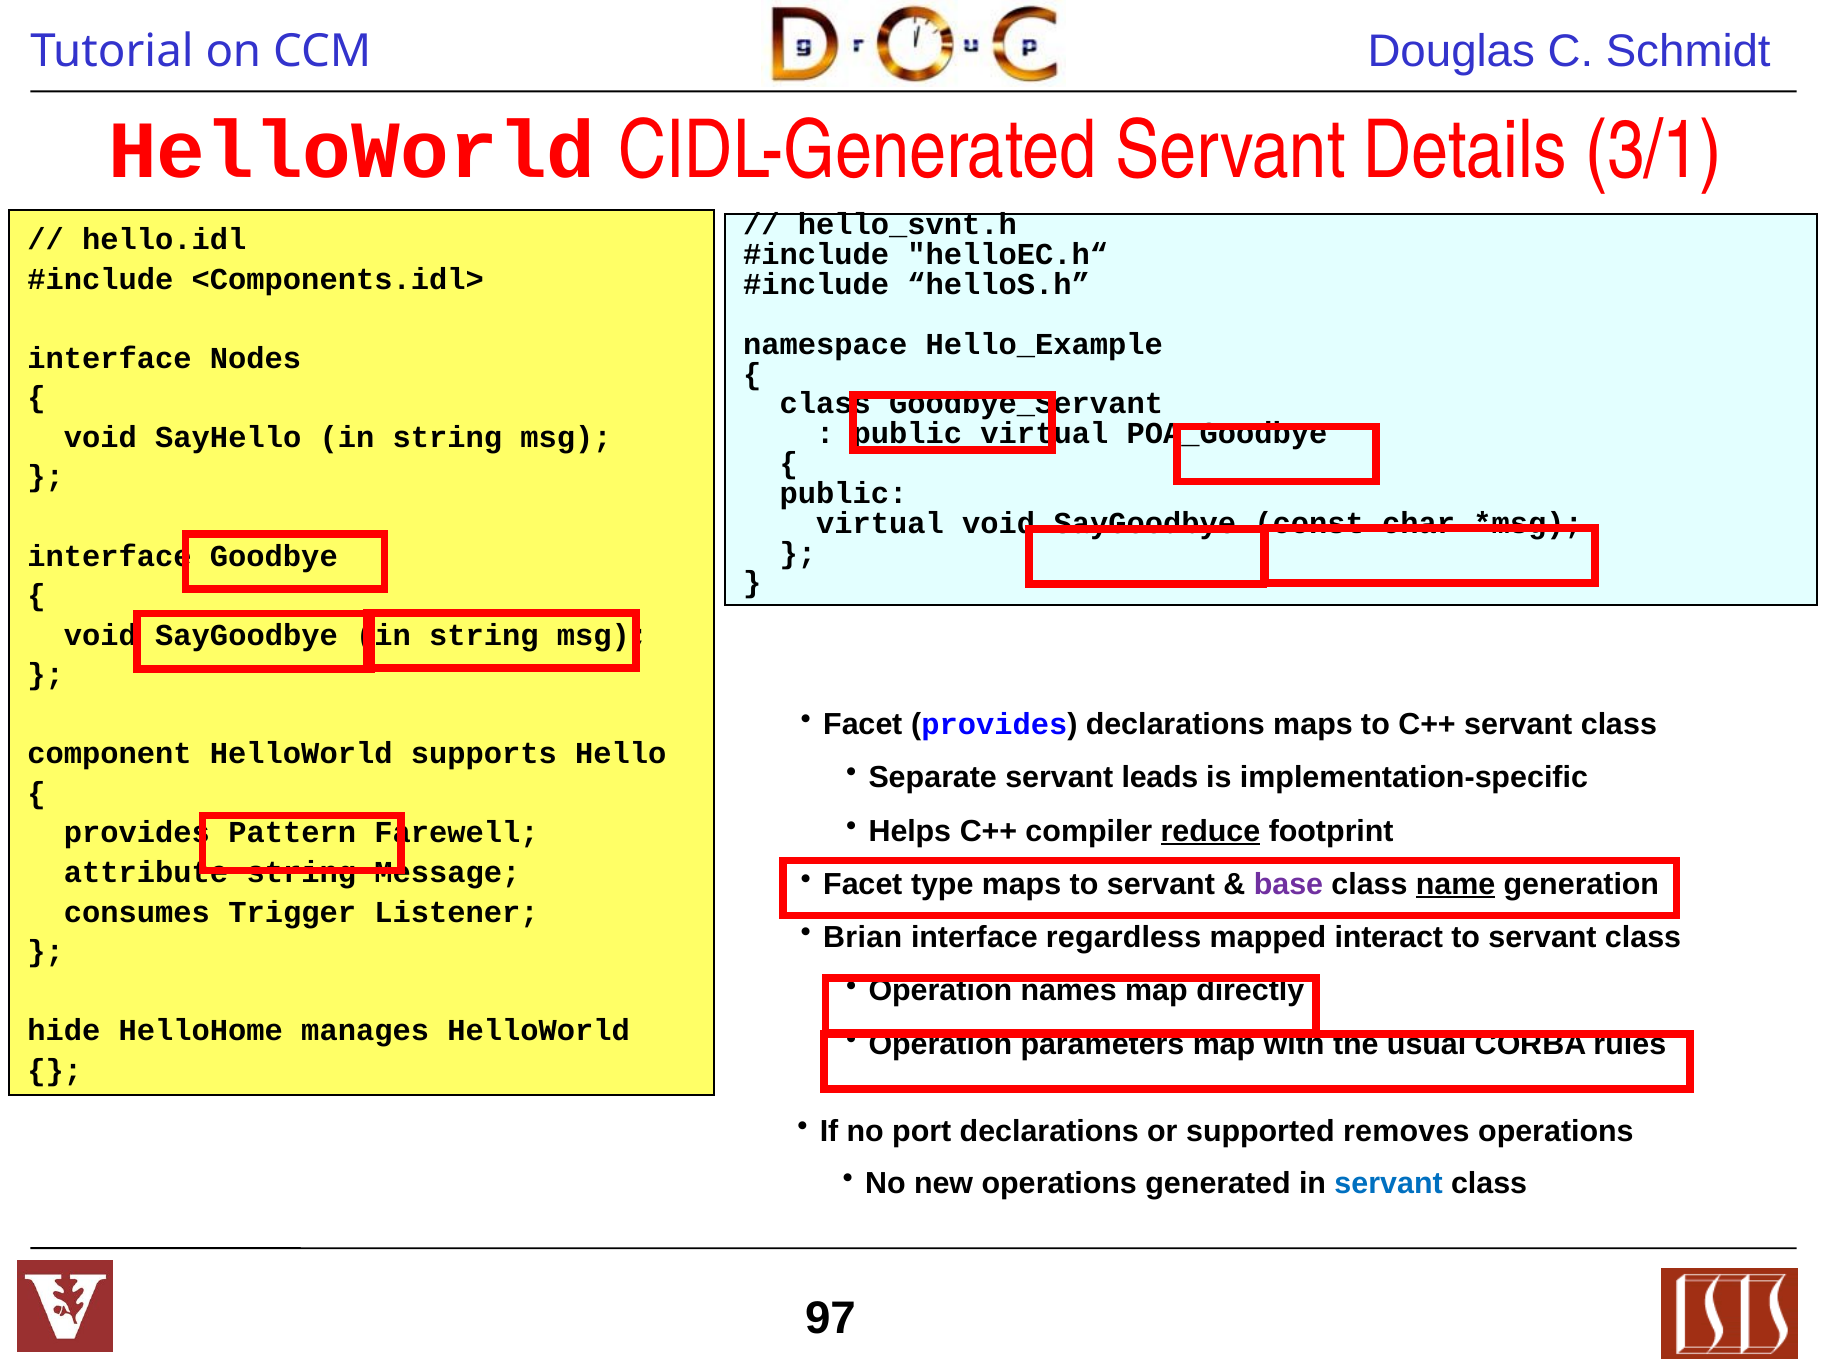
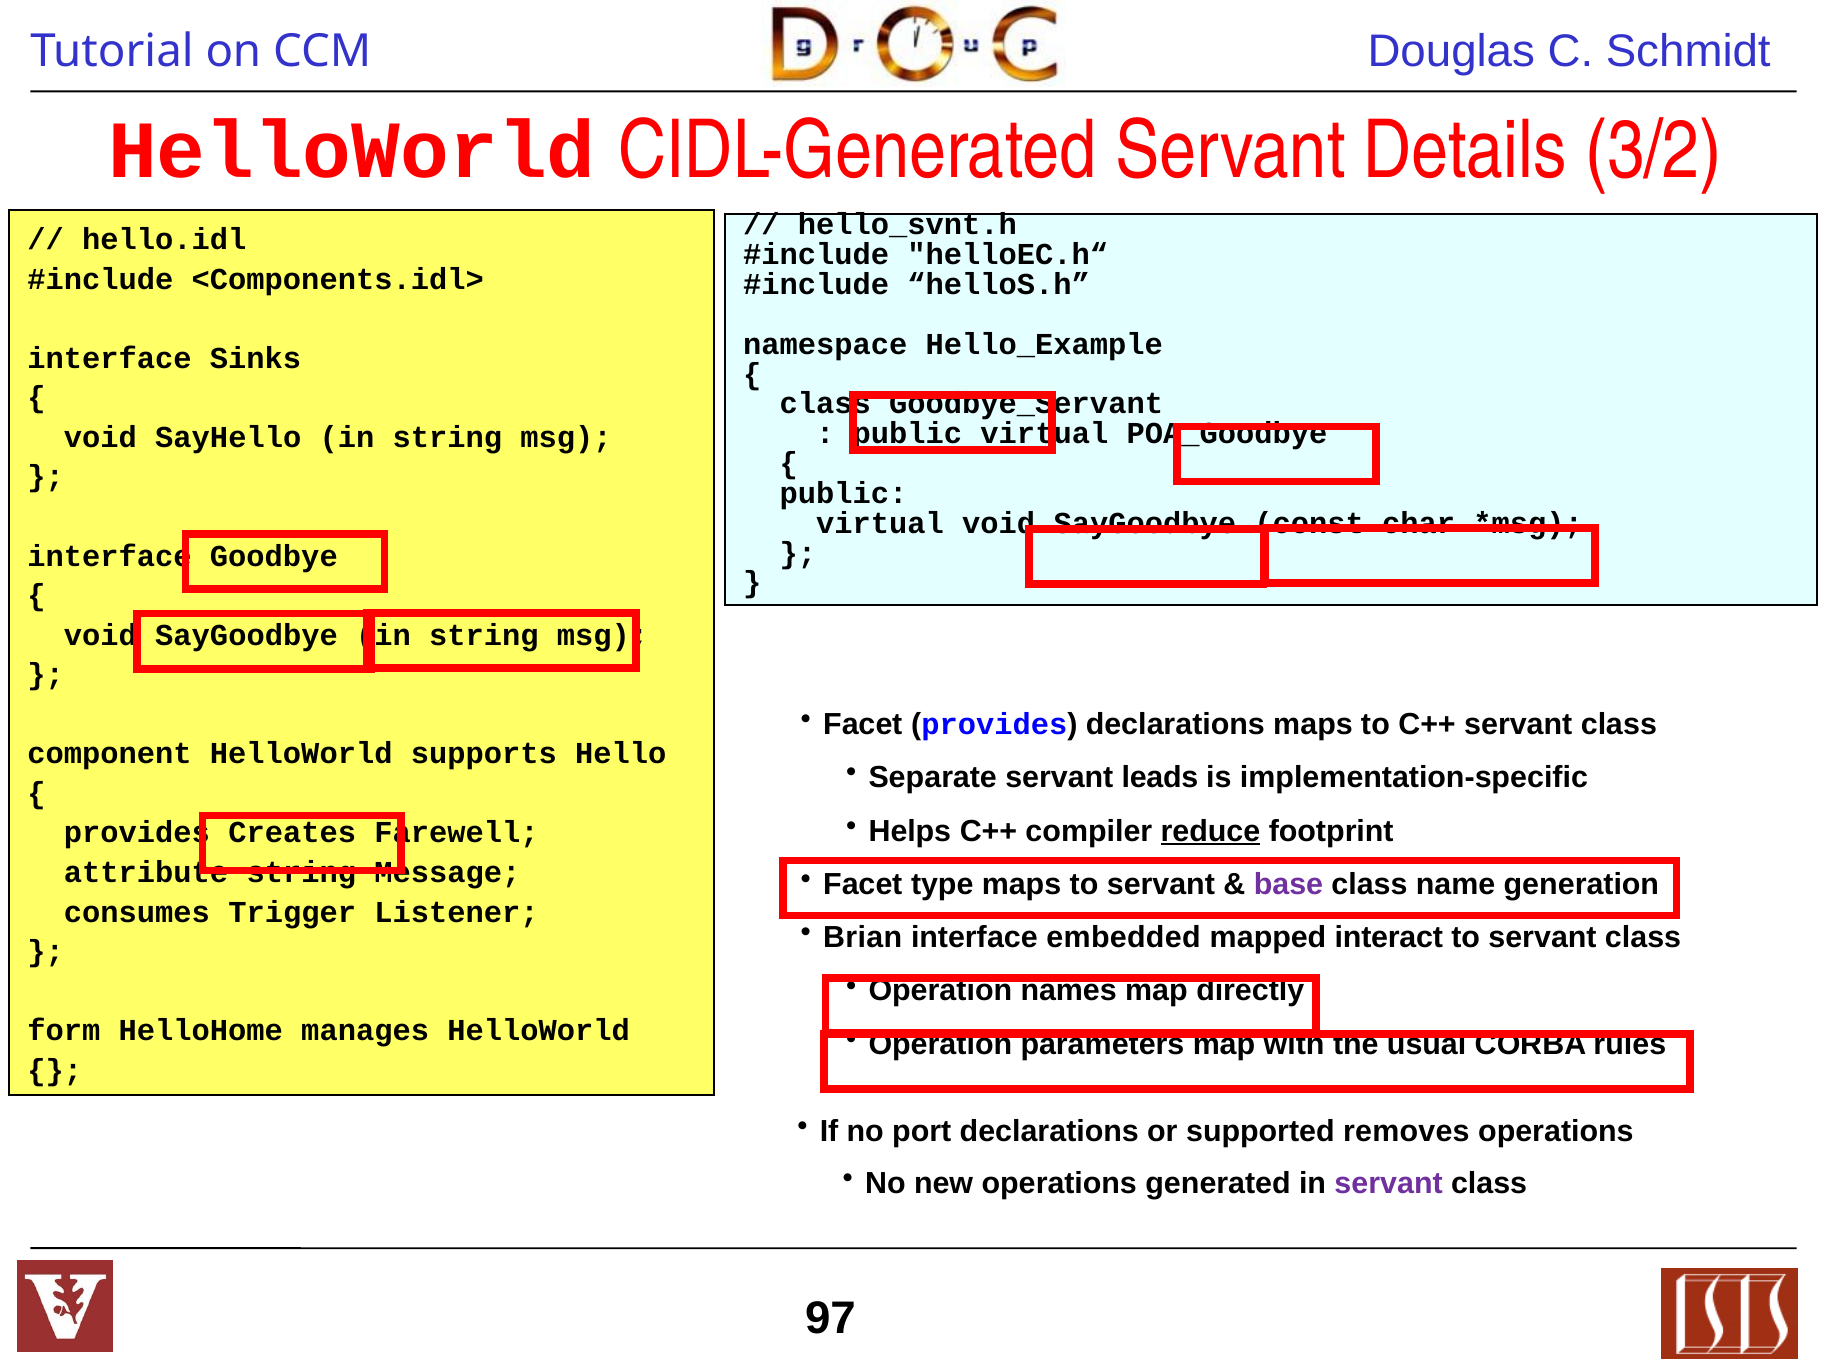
3/1: 3/1 -> 3/2 (1654, 150)
Nodes: Nodes -> Sinks (256, 358)
Pattern: Pattern -> Creates (292, 833)
name underline: present -> none (1456, 884)
regardless: regardless -> embedded (1124, 938)
hide: hide -> form (64, 1031)
servant colour: blue -> purple (1389, 1184)
